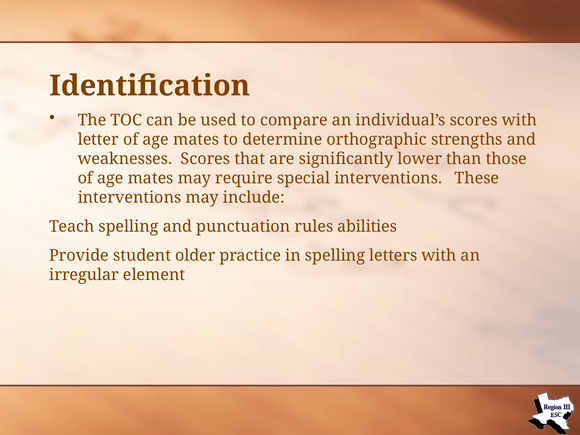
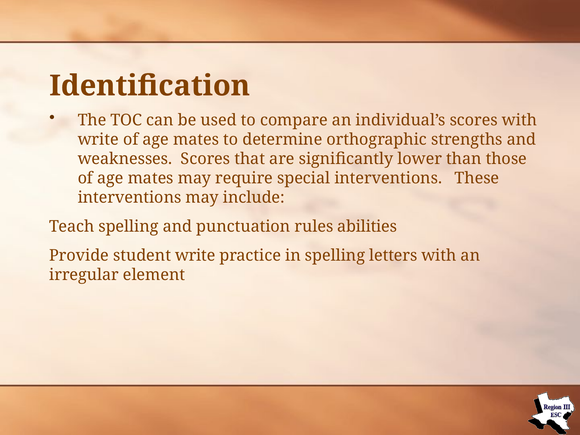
letter: letter -> write (98, 139)
student older: older -> write (195, 255)
